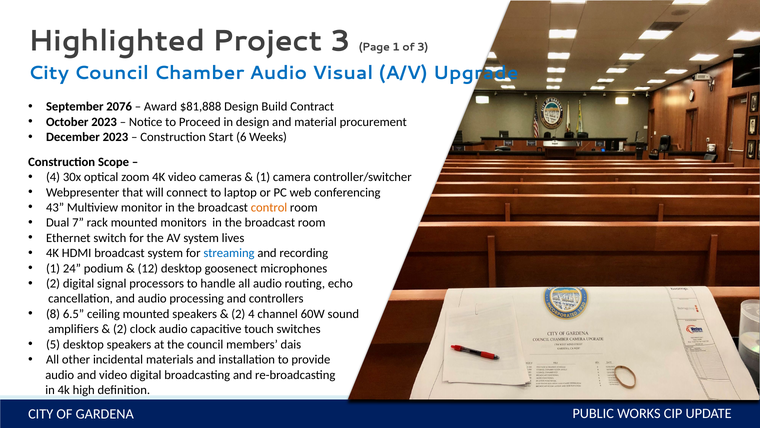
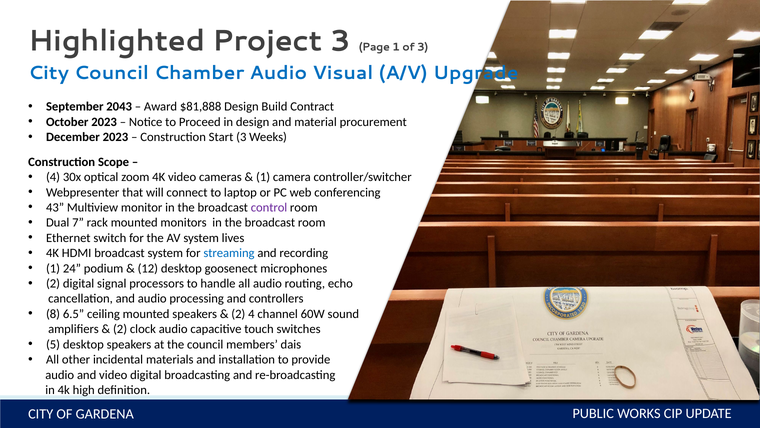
2076: 2076 -> 2043 (119, 107)
Start 6: 6 -> 3 (241, 137)
control colour: orange -> purple (269, 207)
